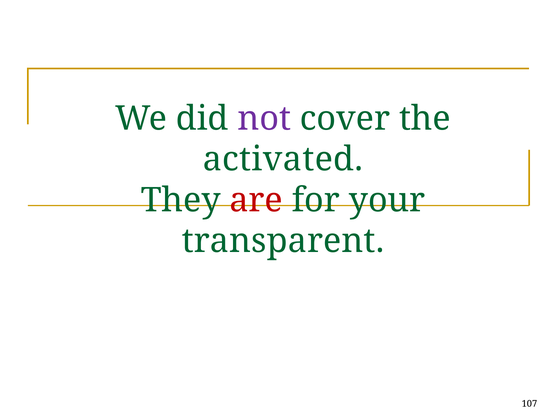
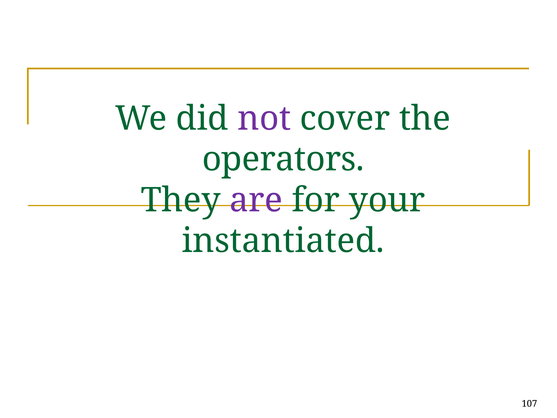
activated: activated -> operators (283, 159)
are colour: red -> purple (256, 200)
transparent: transparent -> instantiated (283, 241)
